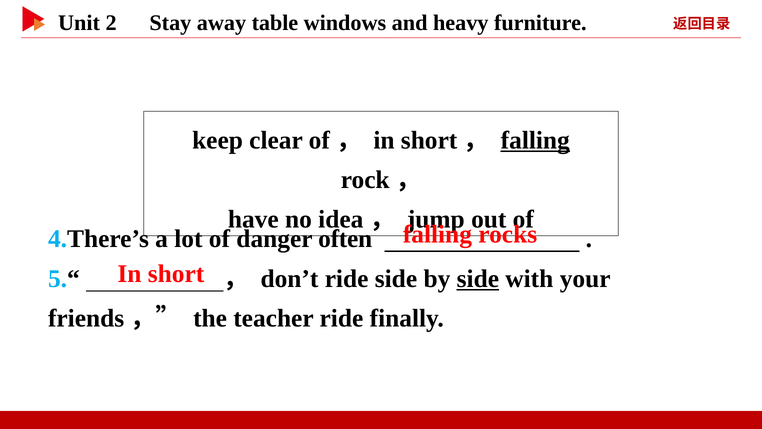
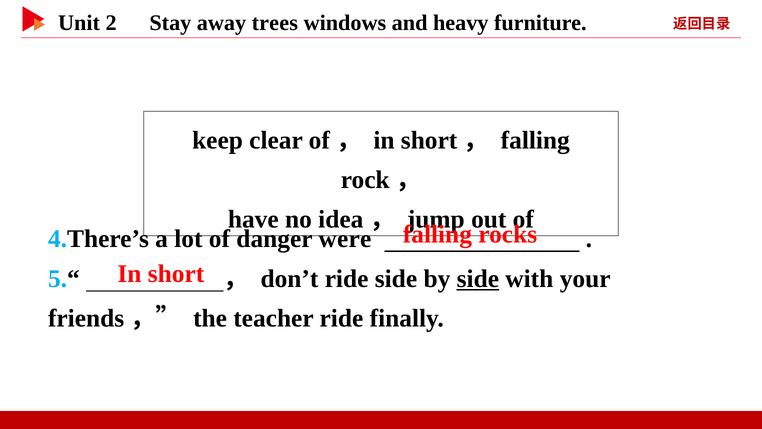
table: table -> trees (275, 23)
falling underline: present -> none (535, 140)
often: often -> were (345, 239)
